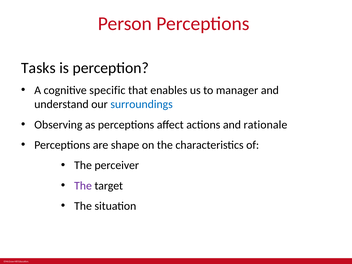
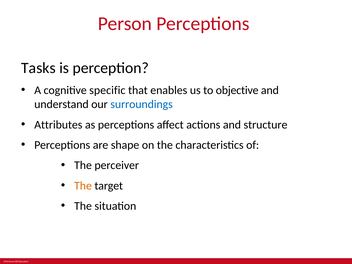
manager: manager -> objective (237, 90)
Observing: Observing -> Attributes (58, 125)
rationale: rationale -> structure (265, 125)
The colour: purple -> orange (83, 186)
